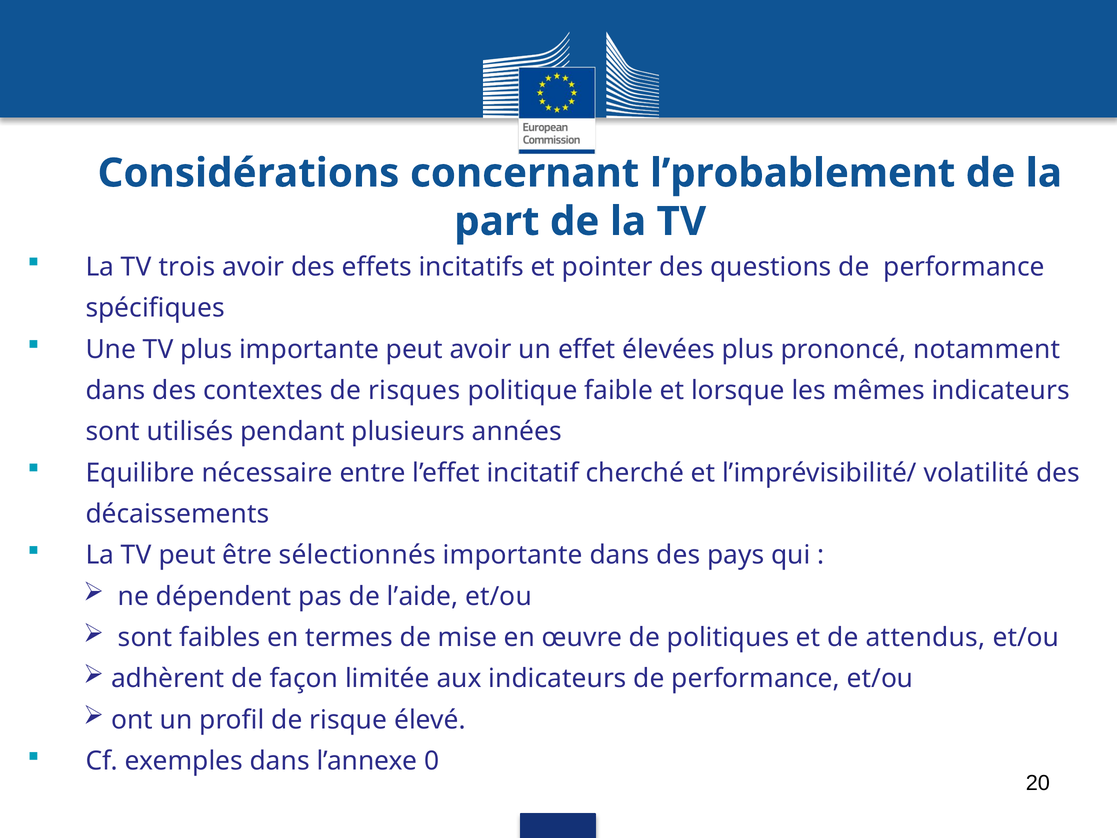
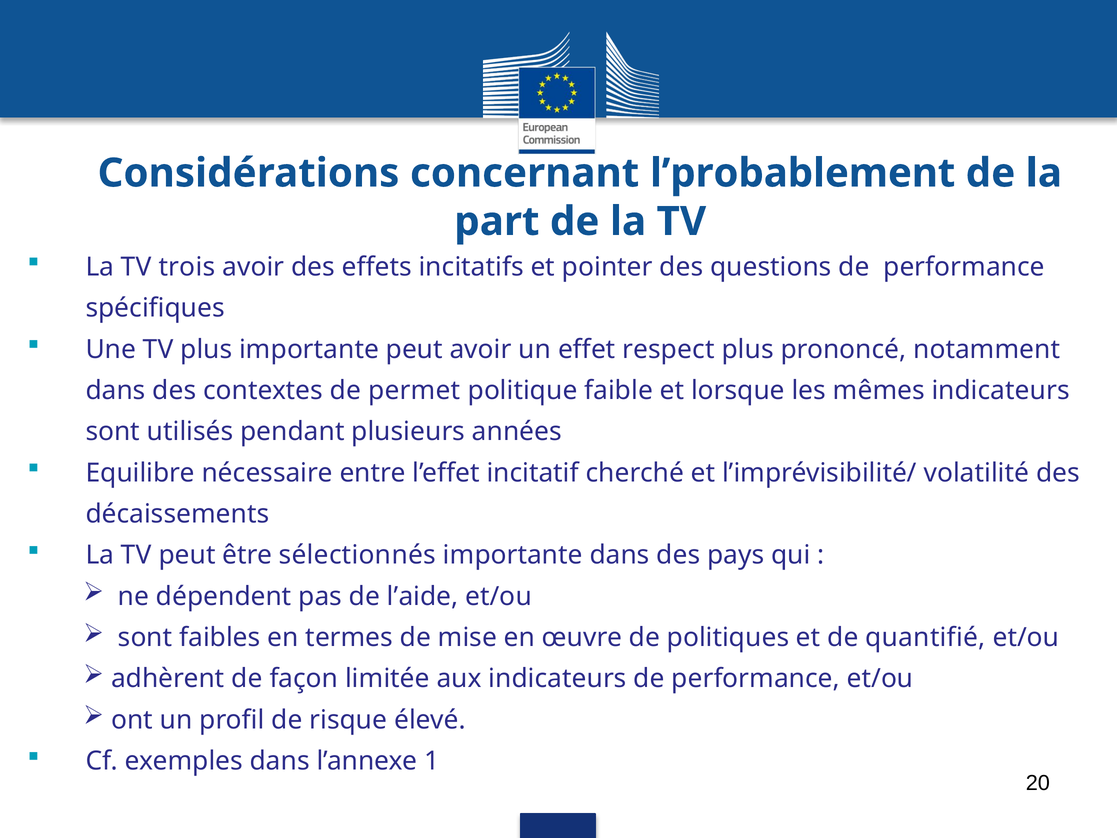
élevées: élevées -> respect (668, 349)
risques: risques -> permet (414, 390)
attendus: attendus -> quantifié (925, 637)
0: 0 -> 1 (432, 761)
